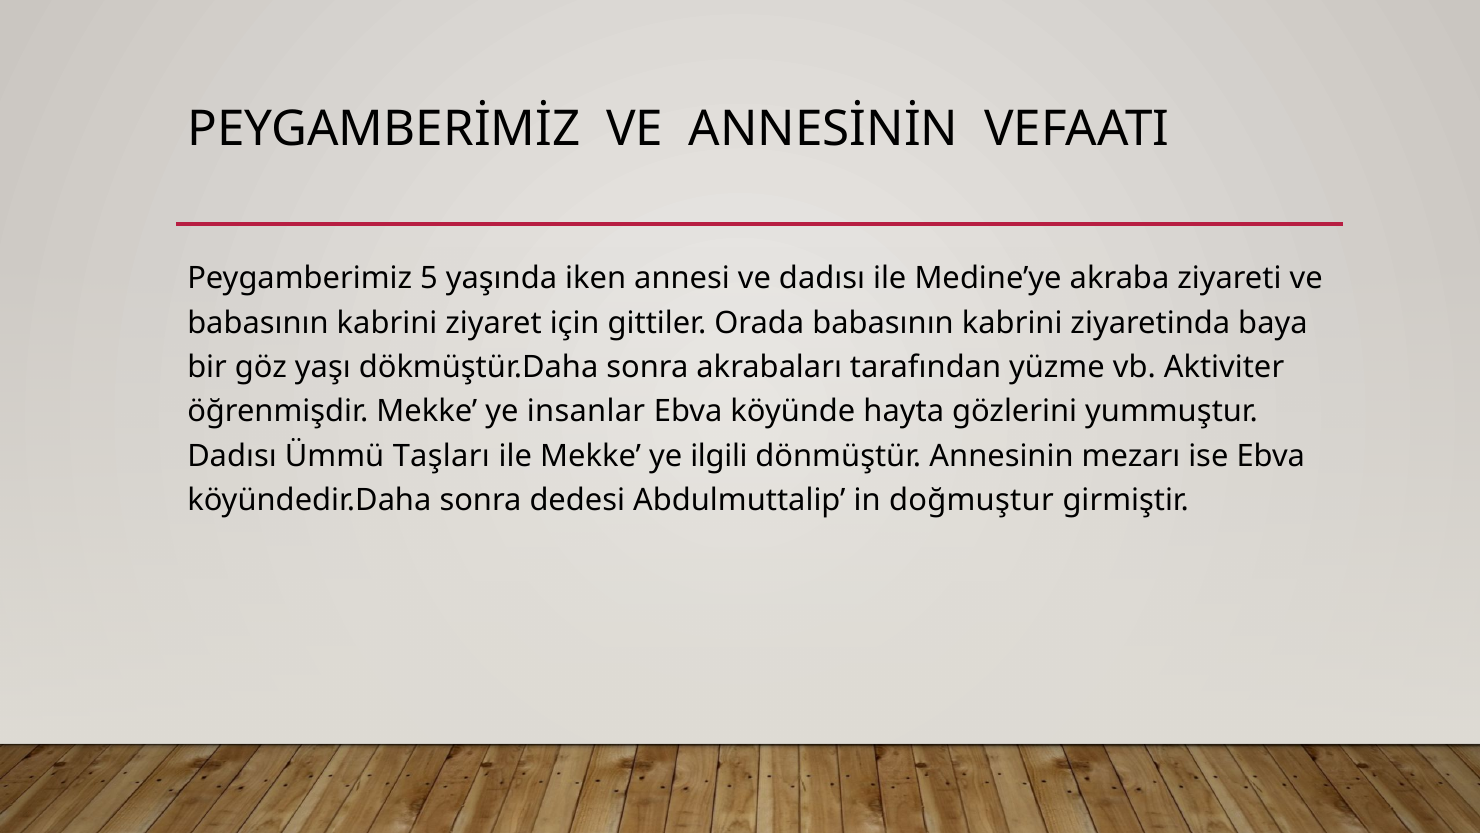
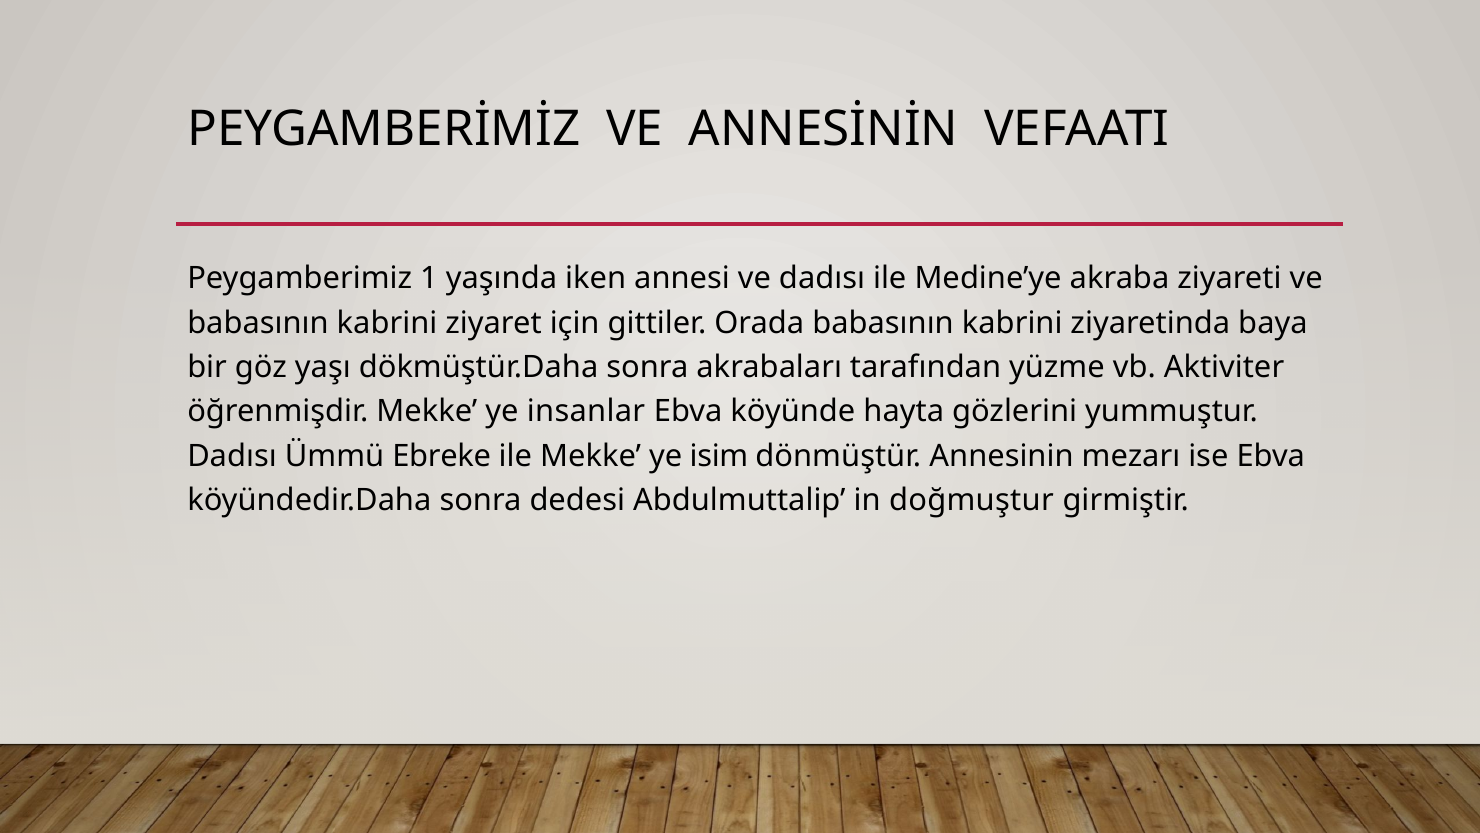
5: 5 -> 1 (429, 278)
Taşları: Taşları -> Ebreke (442, 456)
ilgili: ilgili -> isim (719, 456)
